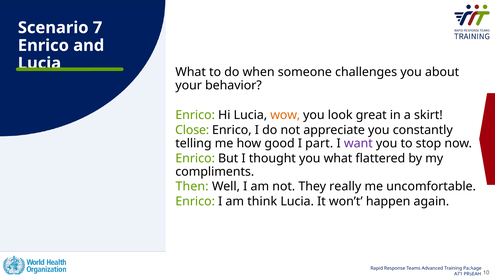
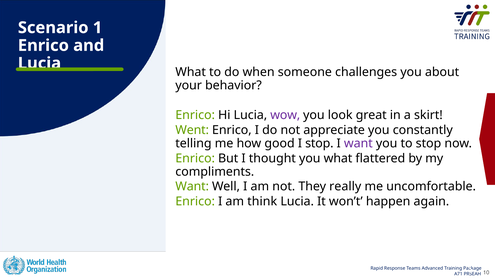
Scenario 7: 7 -> 1 (98, 28)
wow colour: orange -> purple (285, 115)
Close: Close -> Went (192, 130)
I part: part -> stop (319, 144)
Then: Then -> Want (192, 187)
